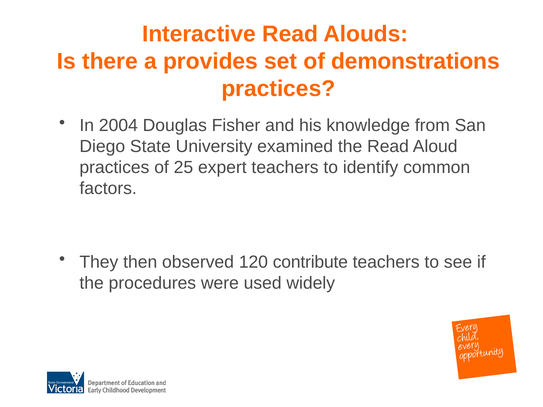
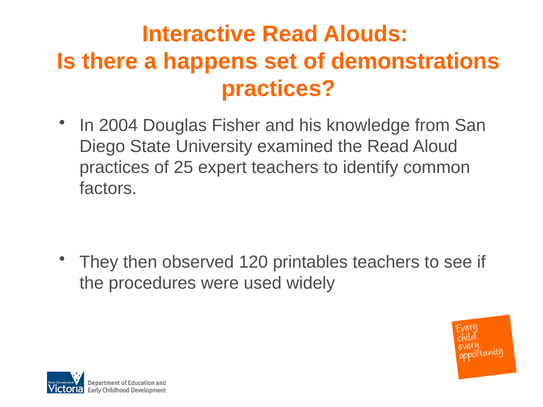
provides: provides -> happens (210, 61)
contribute: contribute -> printables (310, 262)
